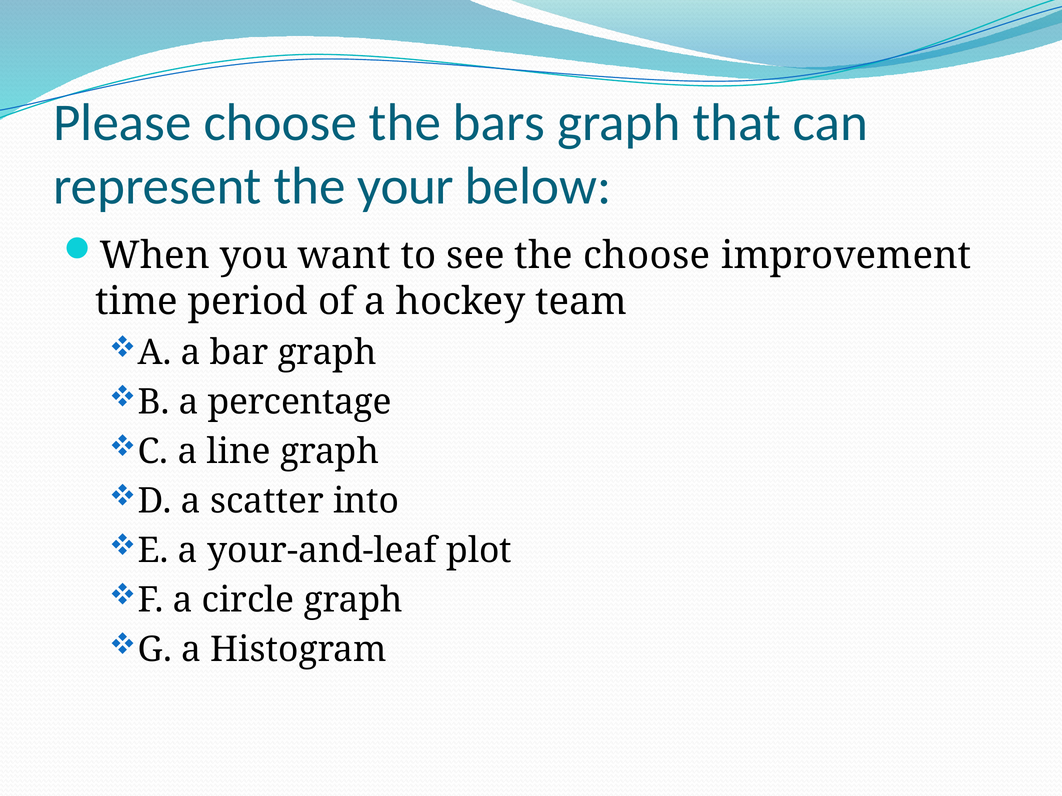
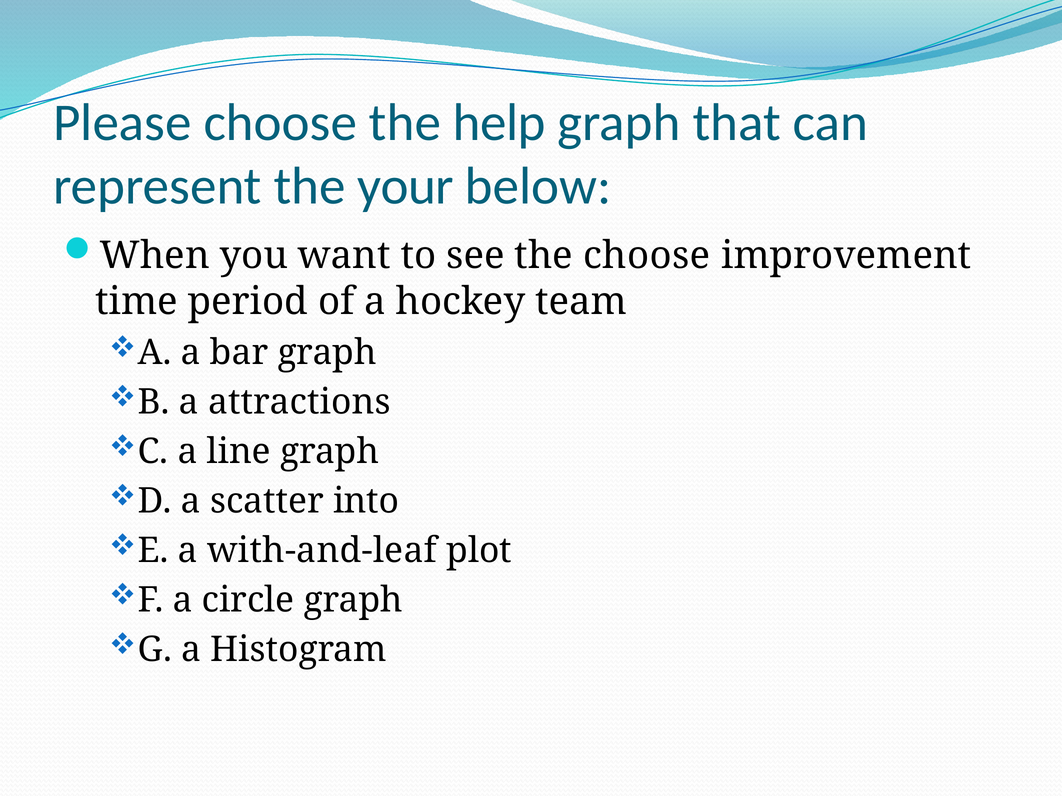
bars: bars -> help (499, 123)
percentage: percentage -> attractions (299, 402)
your-and-leaf: your-and-leaf -> with-and-leaf (322, 551)
